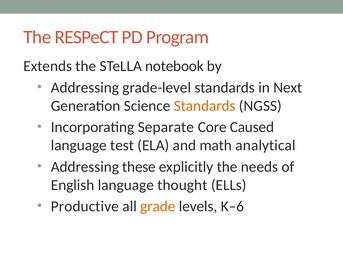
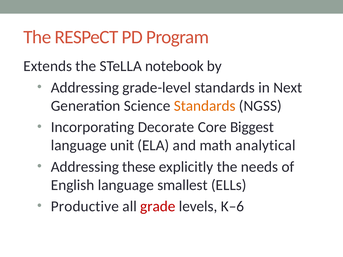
Separate: Separate -> Decorate (166, 127)
Caused: Caused -> Biggest (252, 127)
test: test -> unit (122, 146)
thought: thought -> smallest (182, 185)
grade colour: orange -> red (158, 207)
